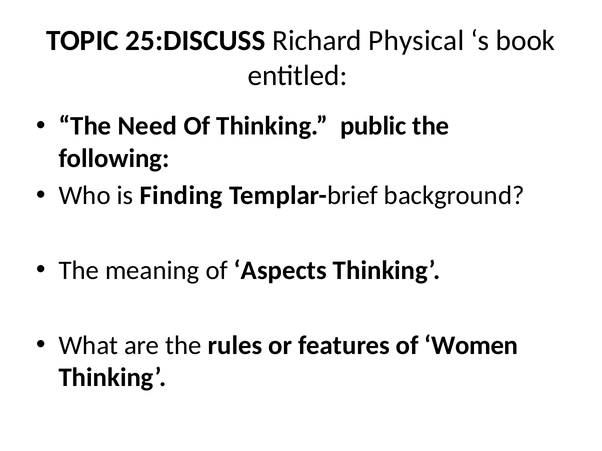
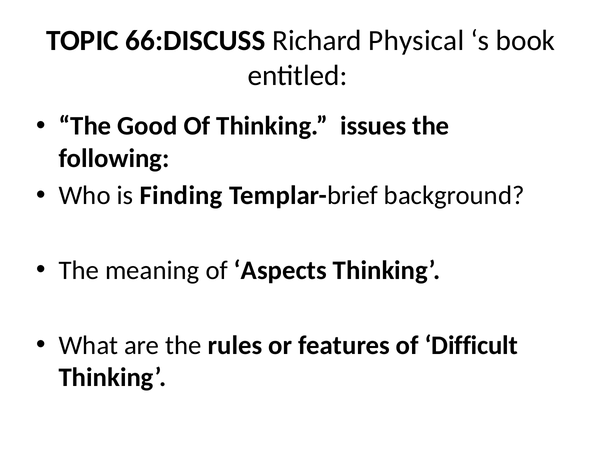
25:DISCUSS: 25:DISCUSS -> 66:DISCUSS (195, 41)
Need: Need -> Good (148, 126)
public: public -> issues (373, 126)
Women: Women -> Difficult (471, 346)
